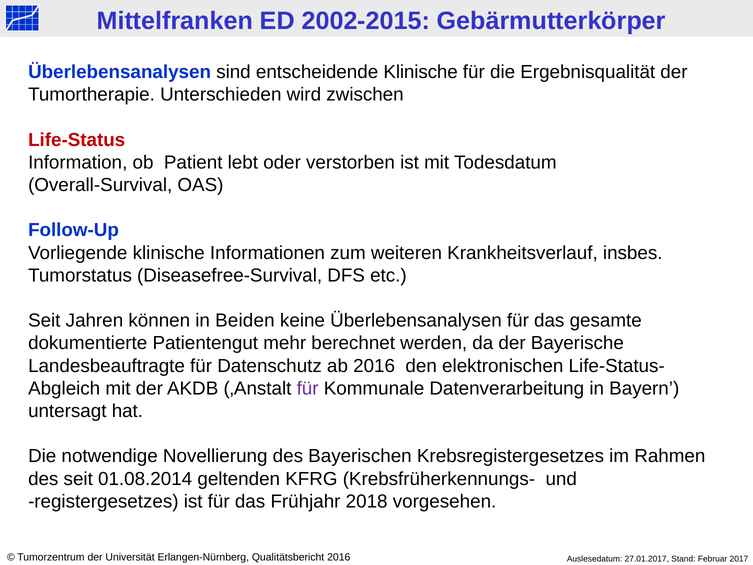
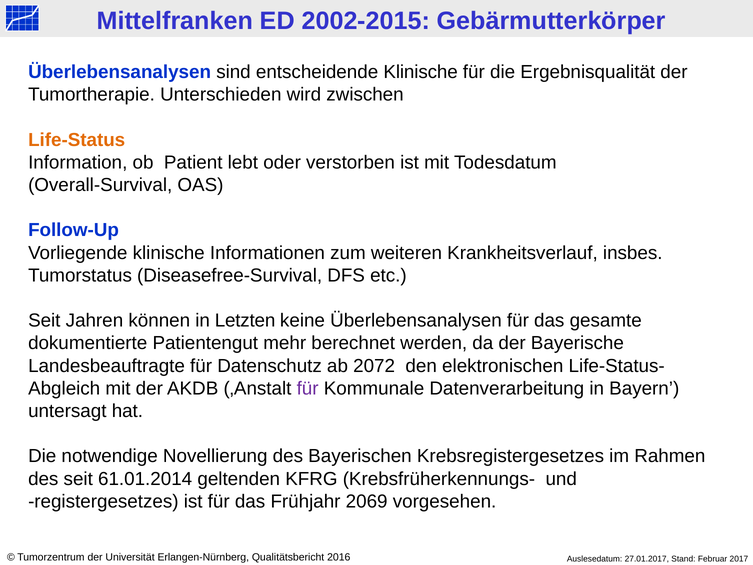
Life-Status colour: red -> orange (77, 140)
Beiden: Beiden -> Letzten (245, 321)
ab 2016: 2016 -> 2072 (374, 366)
01.08.2014: 01.08.2014 -> 61.01.2014 (145, 479)
2018: 2018 -> 2069 (367, 501)
